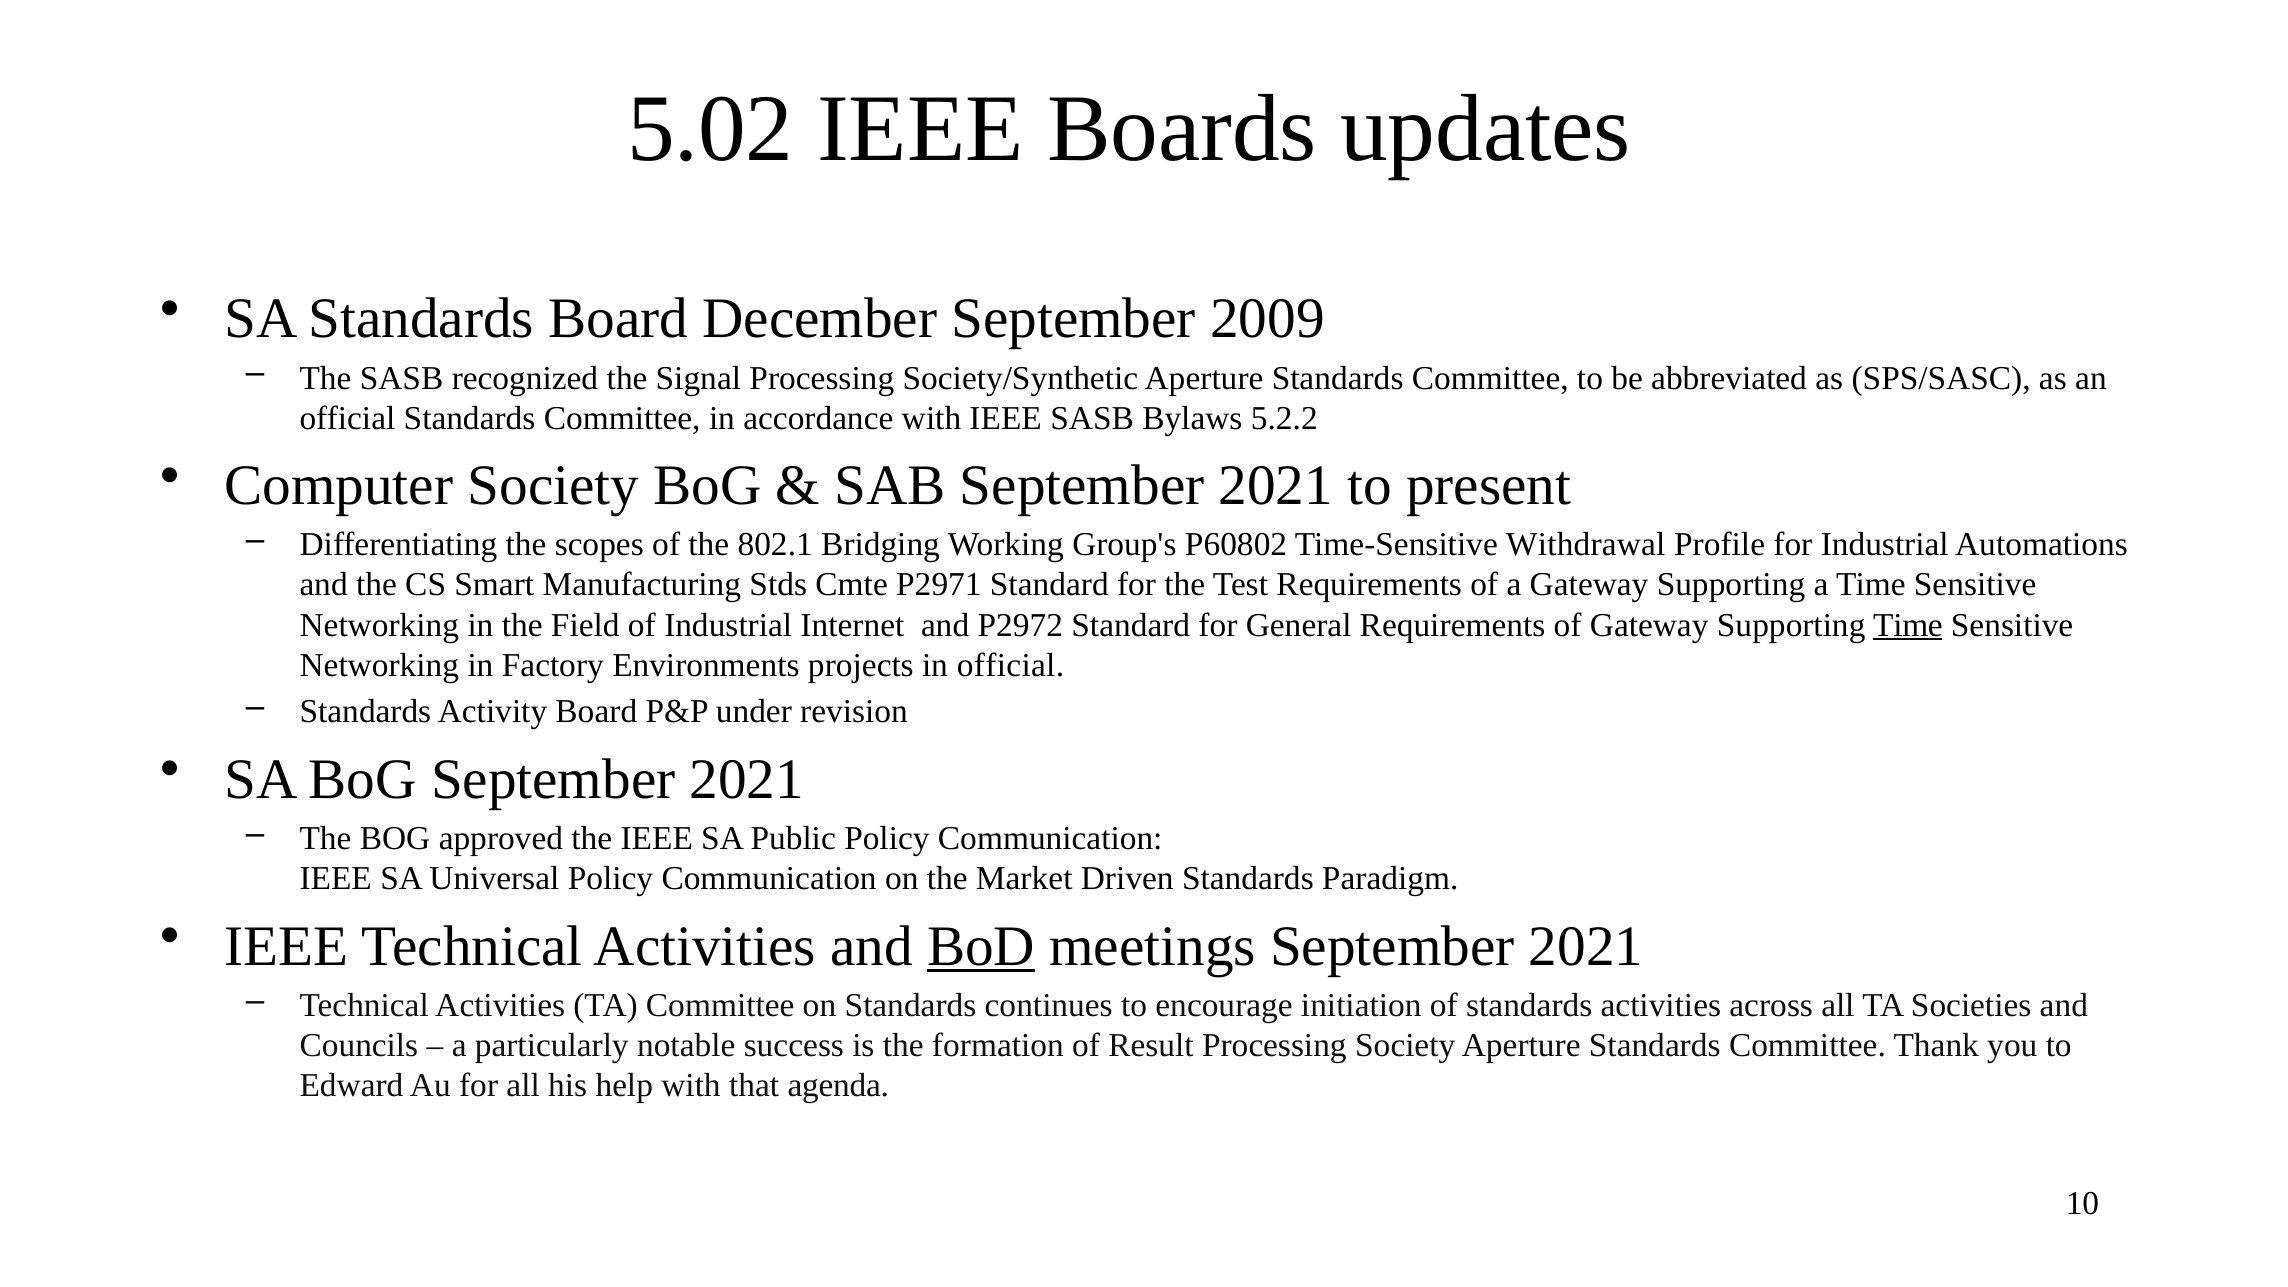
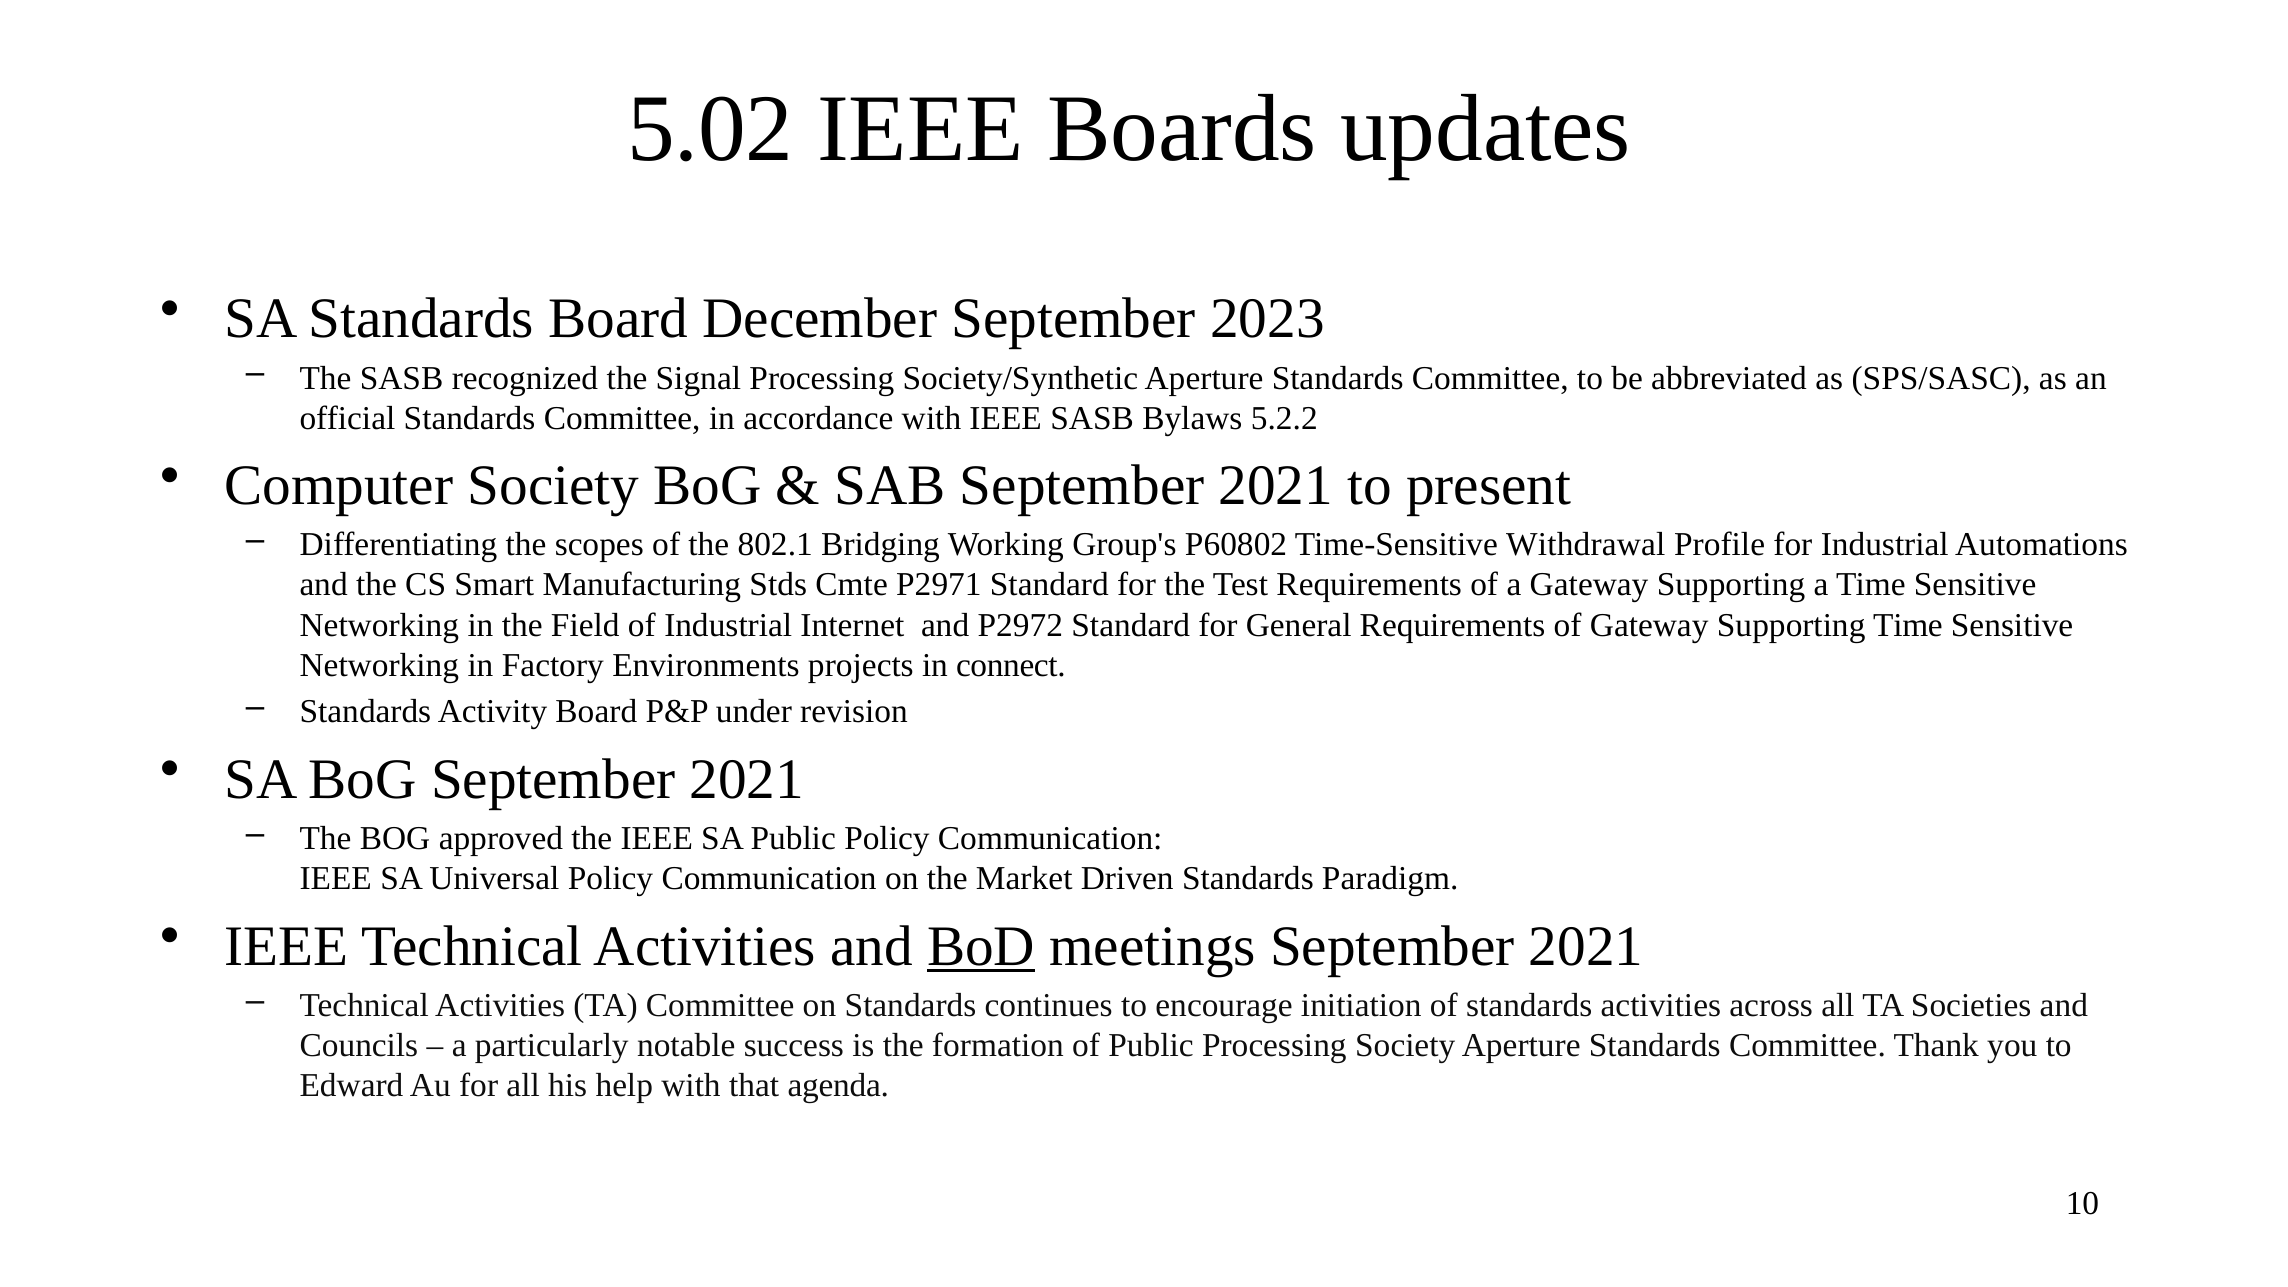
2009: 2009 -> 2023 (1267, 319)
Time underline: present -> none (1908, 625)
in official: official -> connect (1011, 665)
of Result: Result -> Public (1151, 1046)
